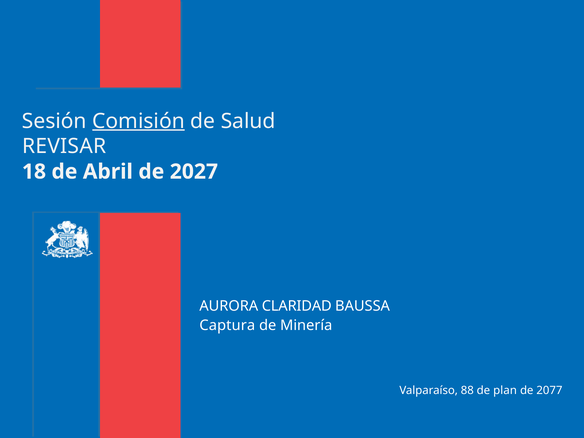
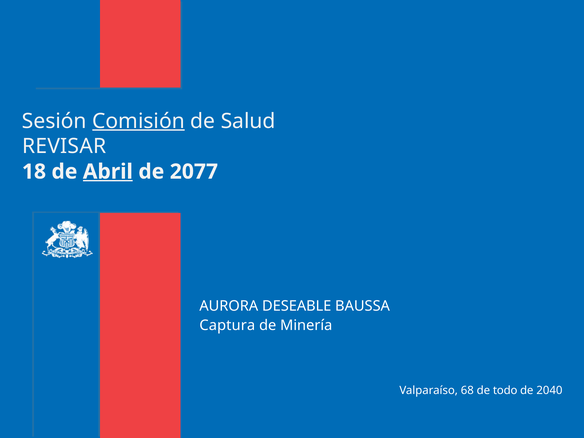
Abril underline: none -> present (108, 172)
2027: 2027 -> 2077 (194, 172)
CLARIDAD: CLARIDAD -> DESEABLE (297, 306)
88: 88 -> 68 (467, 390)
plan: plan -> todo (505, 390)
2077: 2077 -> 2040 (549, 390)
